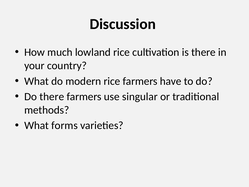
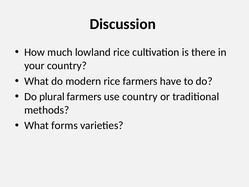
Do there: there -> plural (52, 97)
use singular: singular -> country (140, 97)
